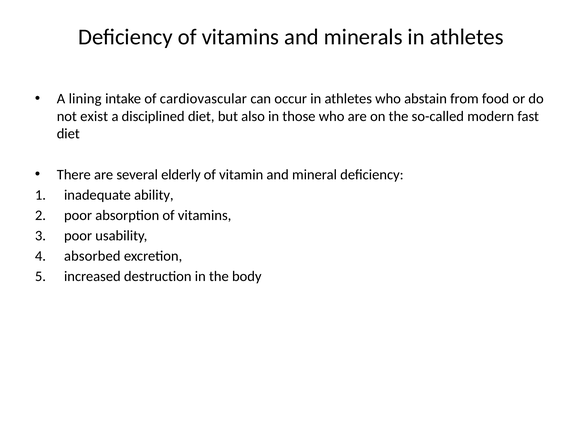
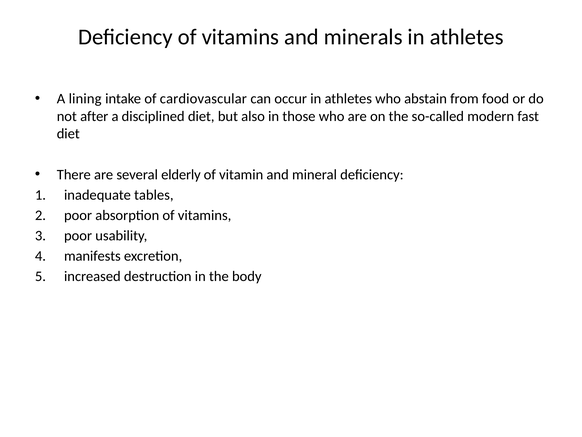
exist: exist -> after (94, 116)
ability: ability -> tables (154, 195)
absorbed: absorbed -> manifests (92, 256)
